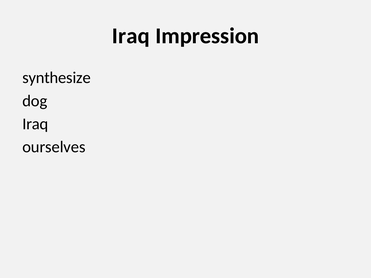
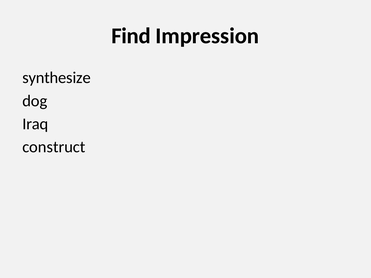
Iraq: Iraq -> Find (131, 36)
ourselves: ourselves -> construct (54, 147)
